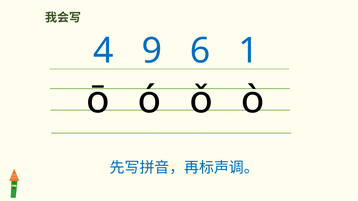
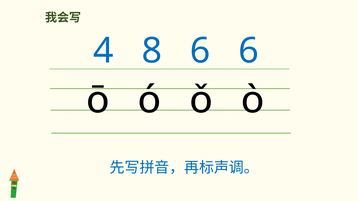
9: 9 -> 8 (152, 51)
6 1: 1 -> 6 (249, 51)
